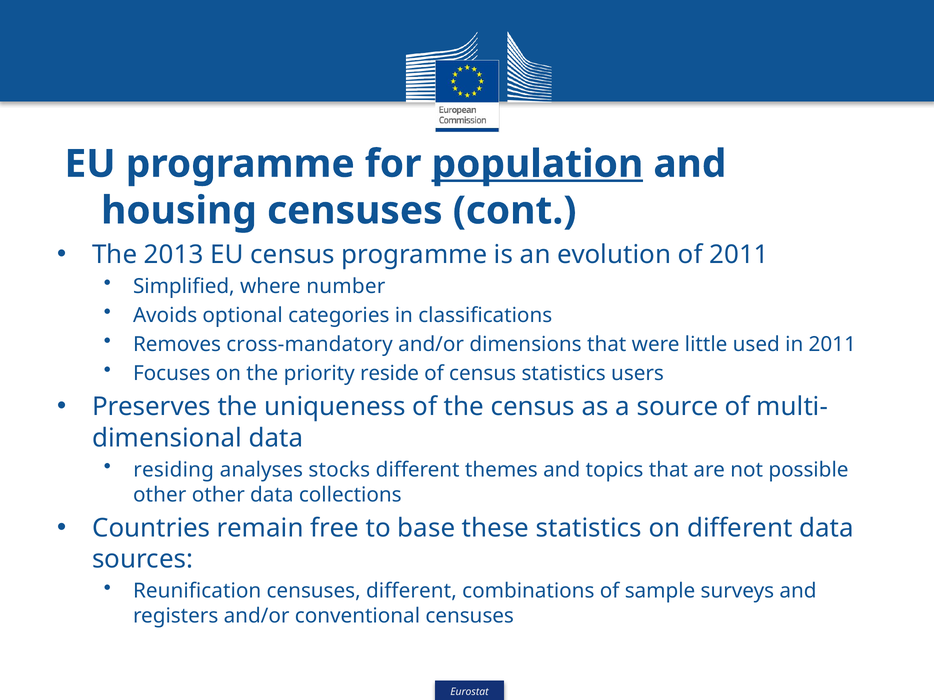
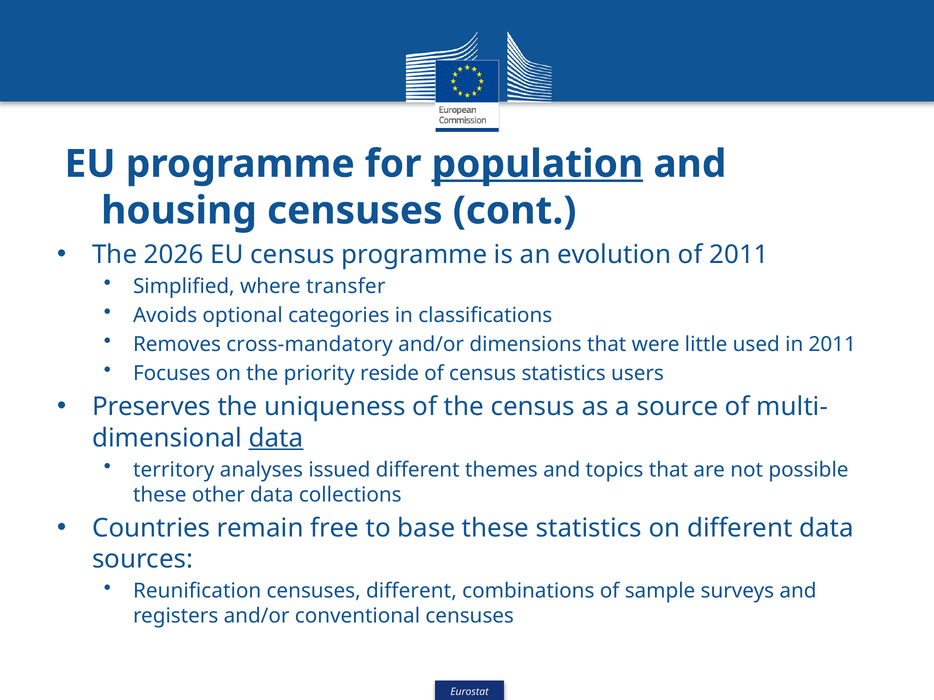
2013: 2013 -> 2026 (174, 255)
number: number -> transfer (346, 286)
data underline: none -> present (276, 438)
residing: residing -> territory (174, 470)
stocks: stocks -> issued (339, 470)
other: other -> these (160, 495)
